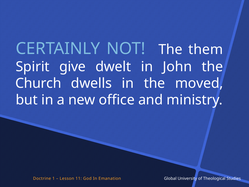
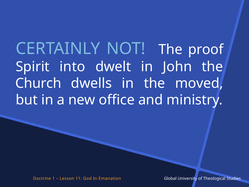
them: them -> proof (206, 49)
give: give -> into (72, 67)
